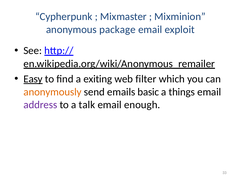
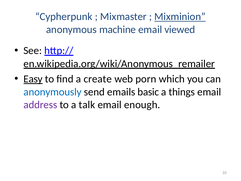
Mixminion underline: none -> present (180, 17)
package: package -> machine (118, 29)
exploit: exploit -> viewed (180, 29)
exiting: exiting -> create (98, 79)
filter: filter -> porn (146, 79)
anonymously colour: orange -> blue (53, 92)
